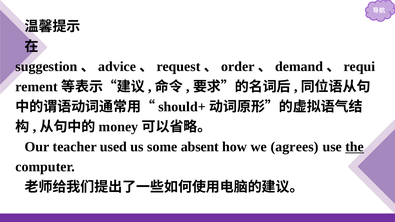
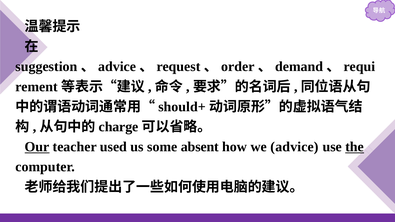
money: money -> charge (119, 127)
Our underline: none -> present (37, 147)
we agrees: agrees -> advice (295, 147)
